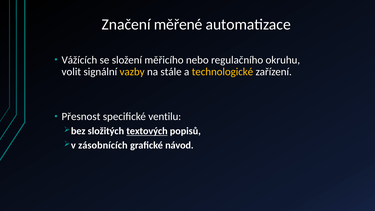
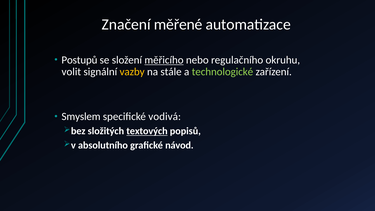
Vážících: Vážících -> Postupů (79, 60)
měřicího underline: none -> present (164, 60)
technologické colour: yellow -> light green (222, 72)
Přesnost: Přesnost -> Smyslem (81, 117)
ventilu: ventilu -> vodivá (165, 117)
zásobnících: zásobnících -> absolutního (103, 145)
